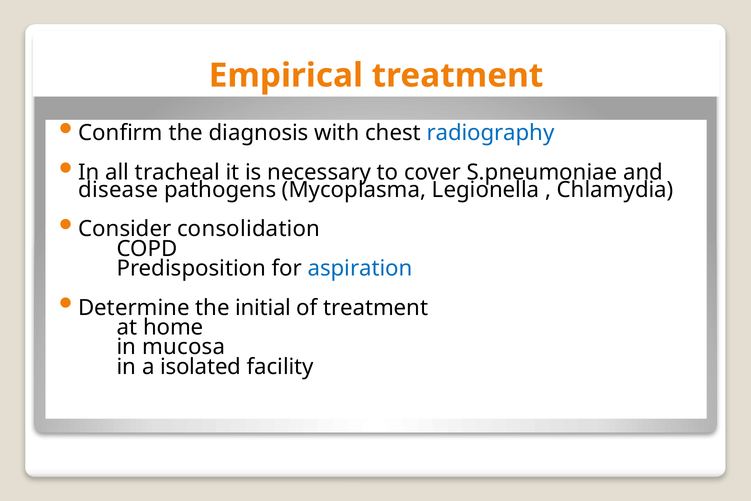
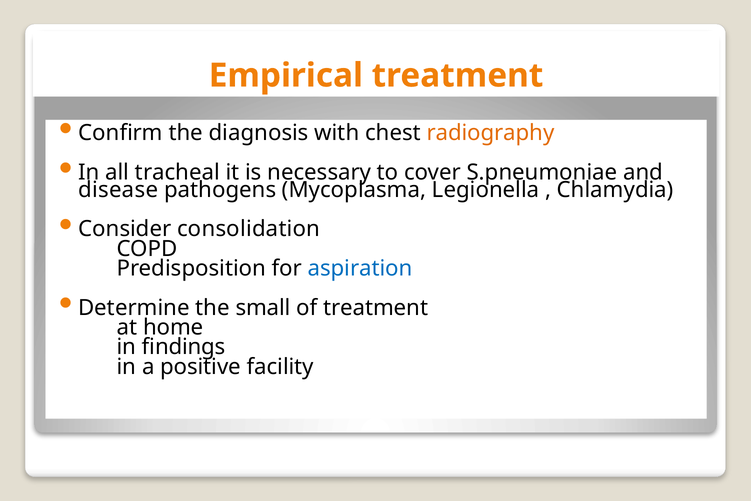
radiography colour: blue -> orange (490, 133)
initial: initial -> small (263, 308)
mucosa: mucosa -> findings (184, 347)
isolated: isolated -> positive (201, 367)
